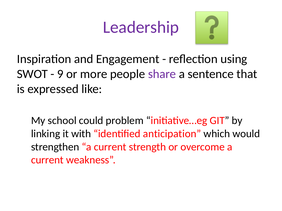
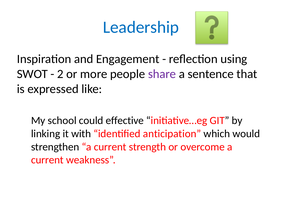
Leadership colour: purple -> blue (141, 27)
9: 9 -> 2 (60, 74)
problem: problem -> effective (125, 121)
